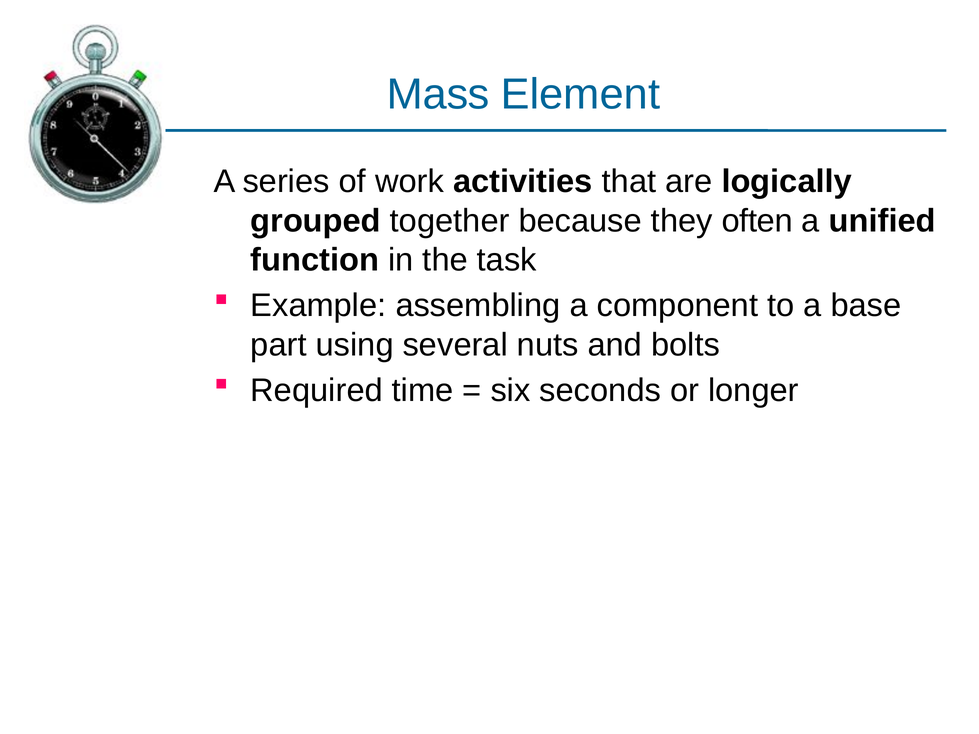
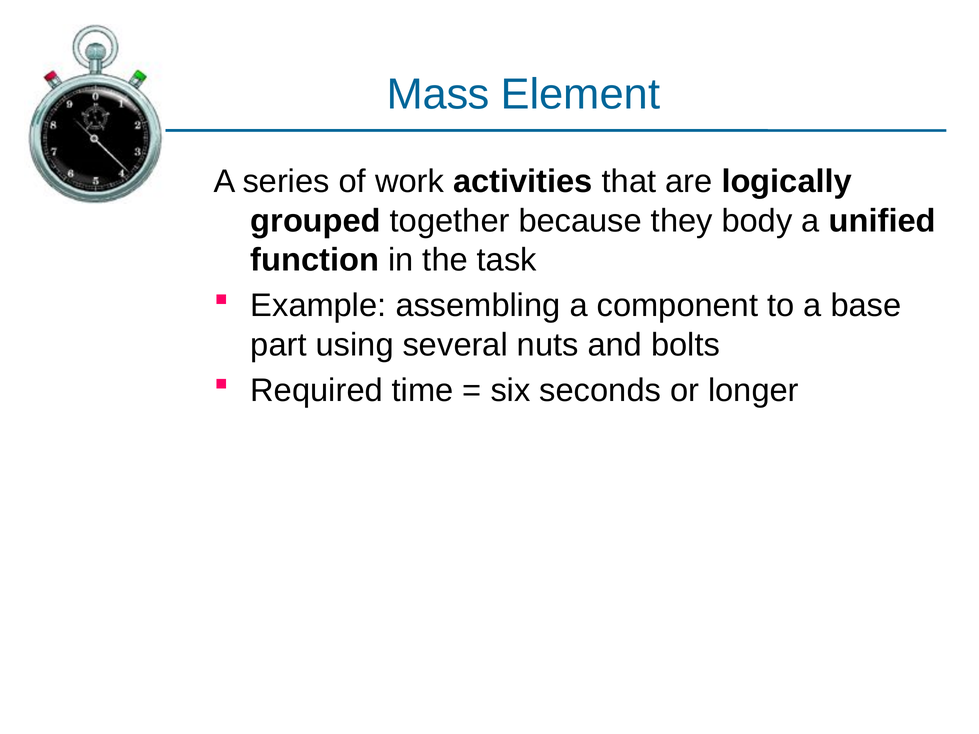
often: often -> body (757, 221)
